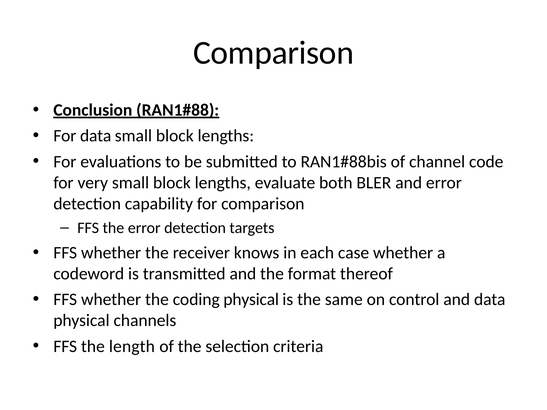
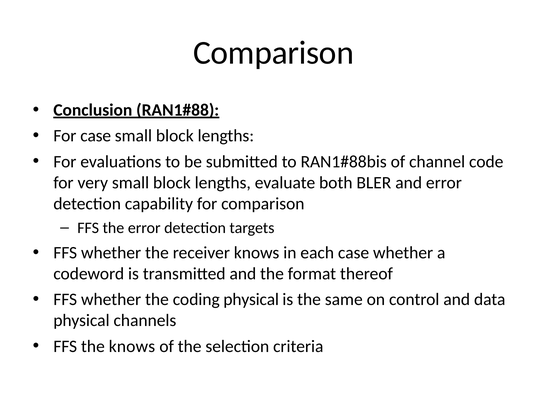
For data: data -> case (96, 136)
the length: length -> knows (132, 346)
